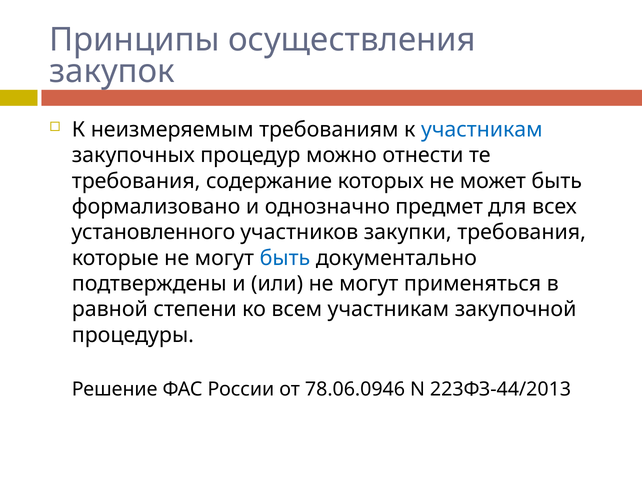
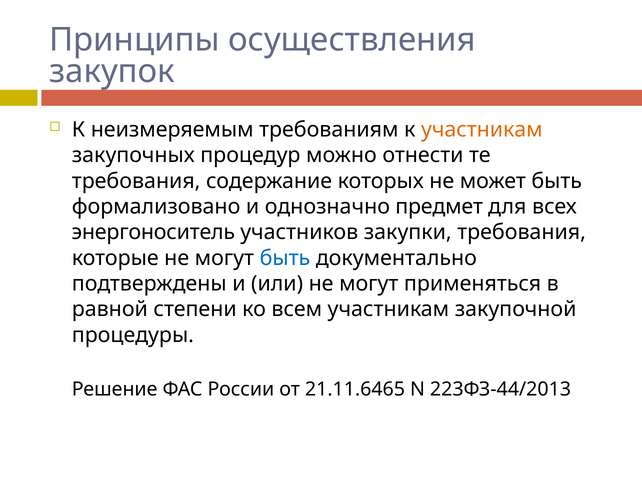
участникам colour: blue -> orange (482, 130)
установленного: установленного -> энергоноситель (153, 233)
78.06.0946: 78.06.0946 -> 21.11.6465 (355, 389)
